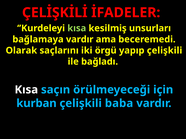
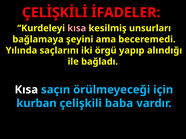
kısa colour: light green -> pink (77, 28)
bağlamaya vardır: vardır -> şeyini (80, 39)
Olarak: Olarak -> Yılında (21, 51)
yapıp çelişkili: çelişkili -> alındığı (165, 51)
